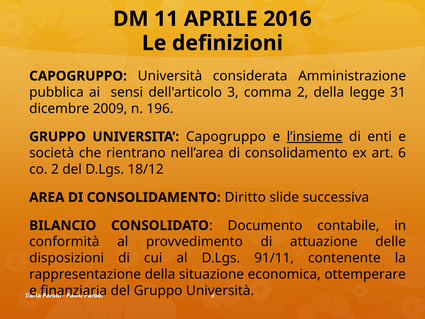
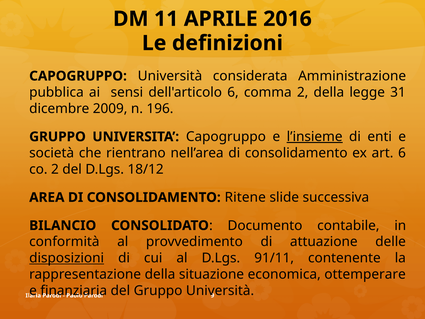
dell'articolo 3: 3 -> 6 (233, 92)
Diritto: Diritto -> Ritene (245, 197)
disposizioni underline: none -> present (67, 258)
